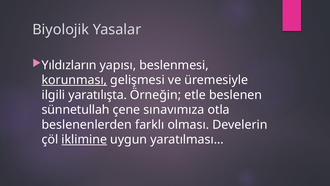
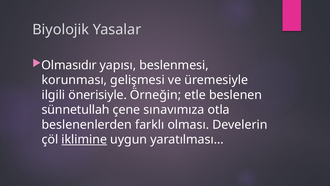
Yıldızların: Yıldızların -> Olmasıdır (69, 65)
korunması underline: present -> none (74, 80)
yaratılışta: yaratılışta -> önerisiyle (98, 95)
